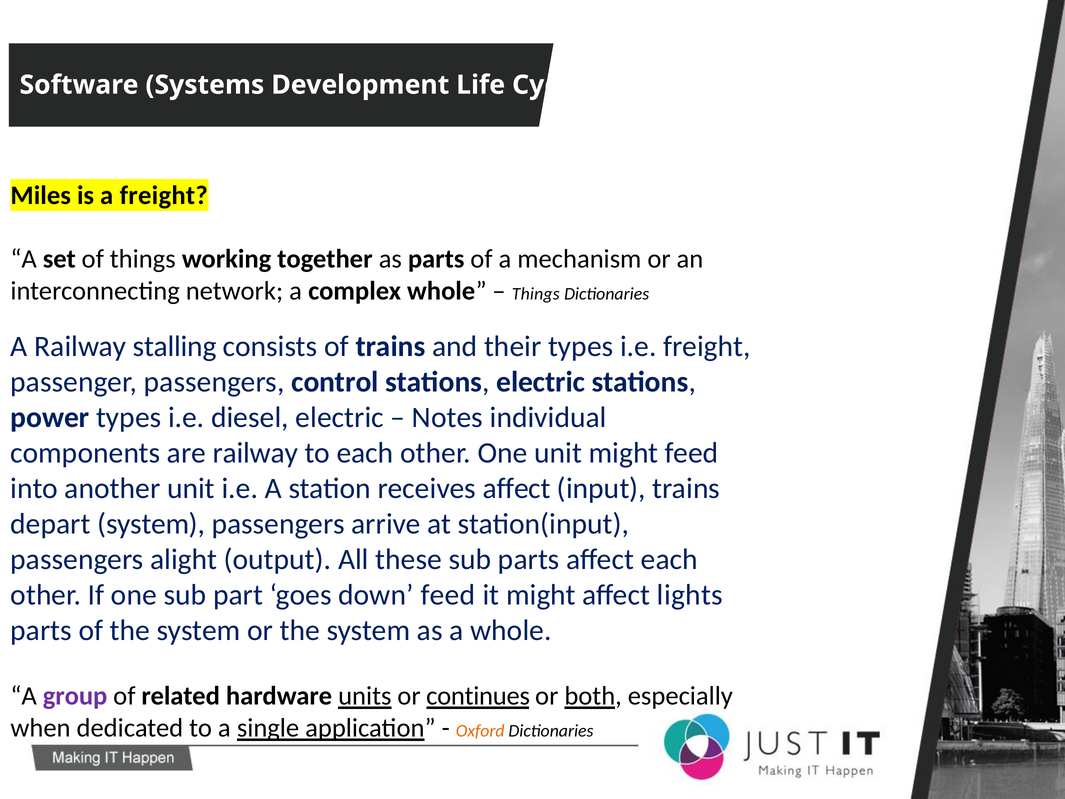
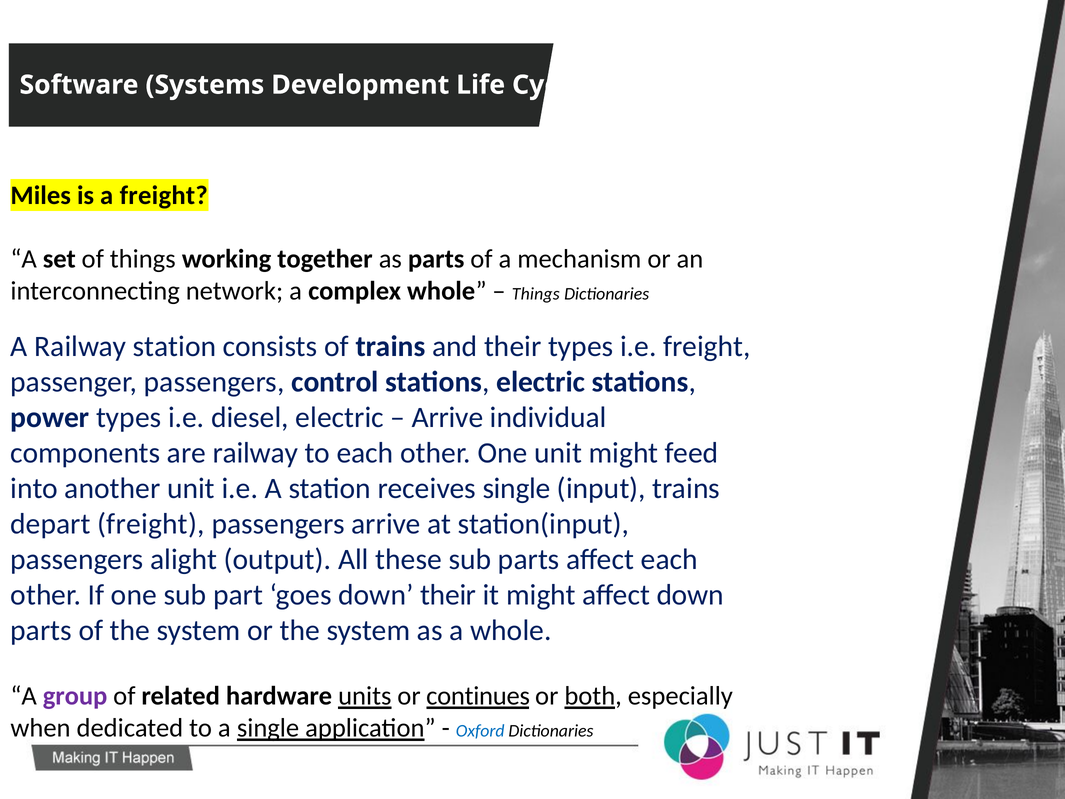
Railway stalling: stalling -> station (174, 346)
Notes: Notes -> Arrive (448, 417)
receives affect: affect -> single (517, 488)
depart system: system -> freight (151, 524)
down feed: feed -> their (448, 595)
affect lights: lights -> down (690, 595)
Oxford colour: orange -> blue (480, 731)
